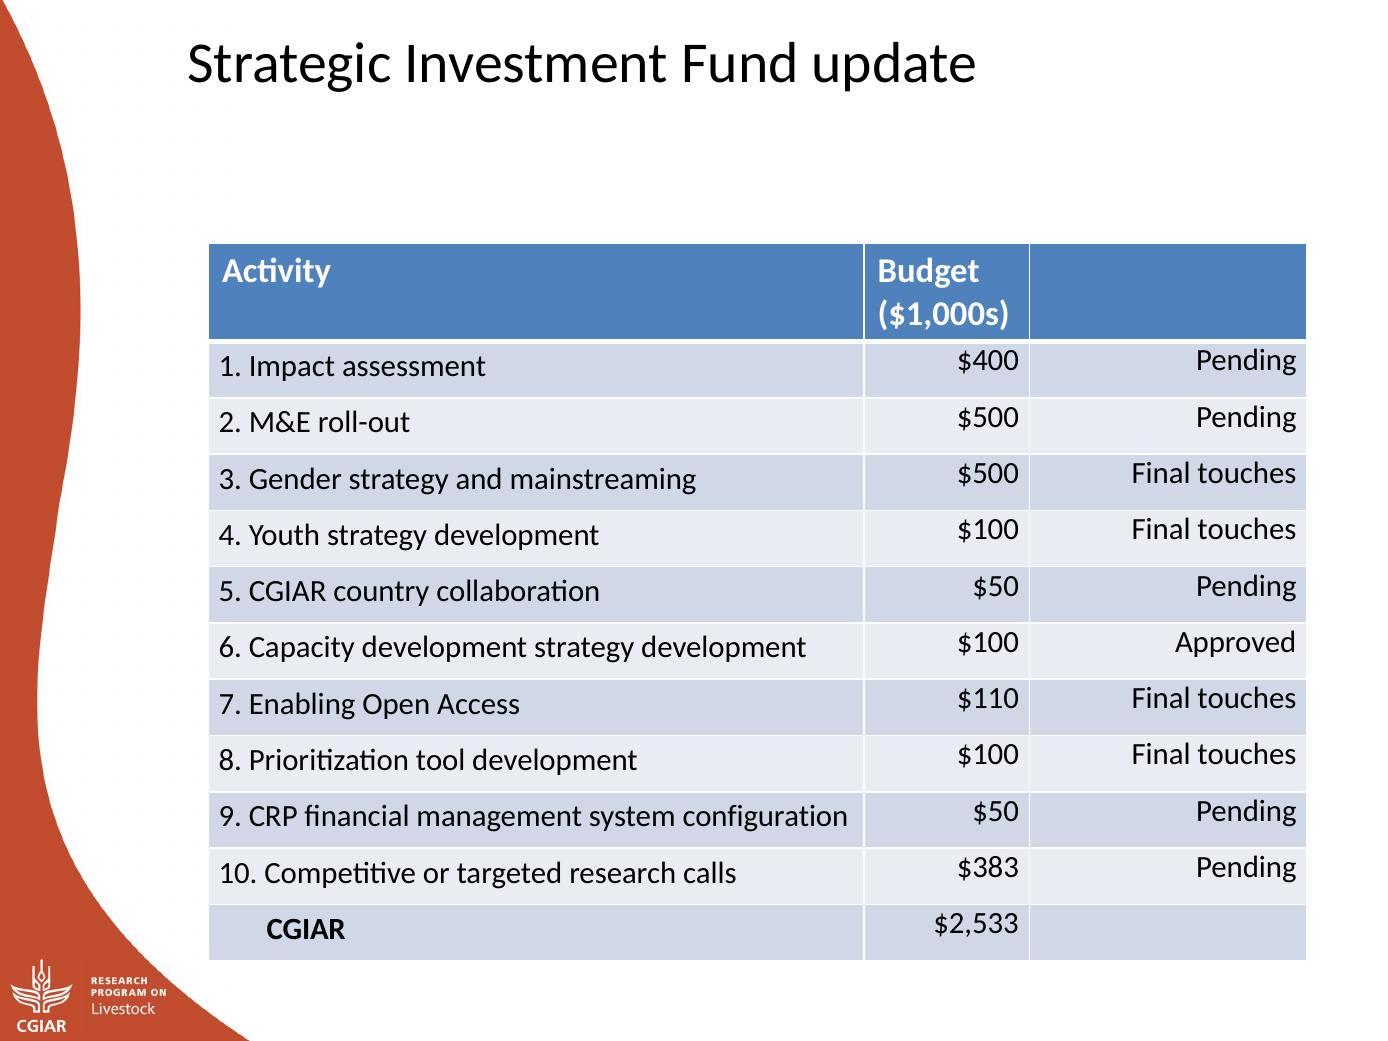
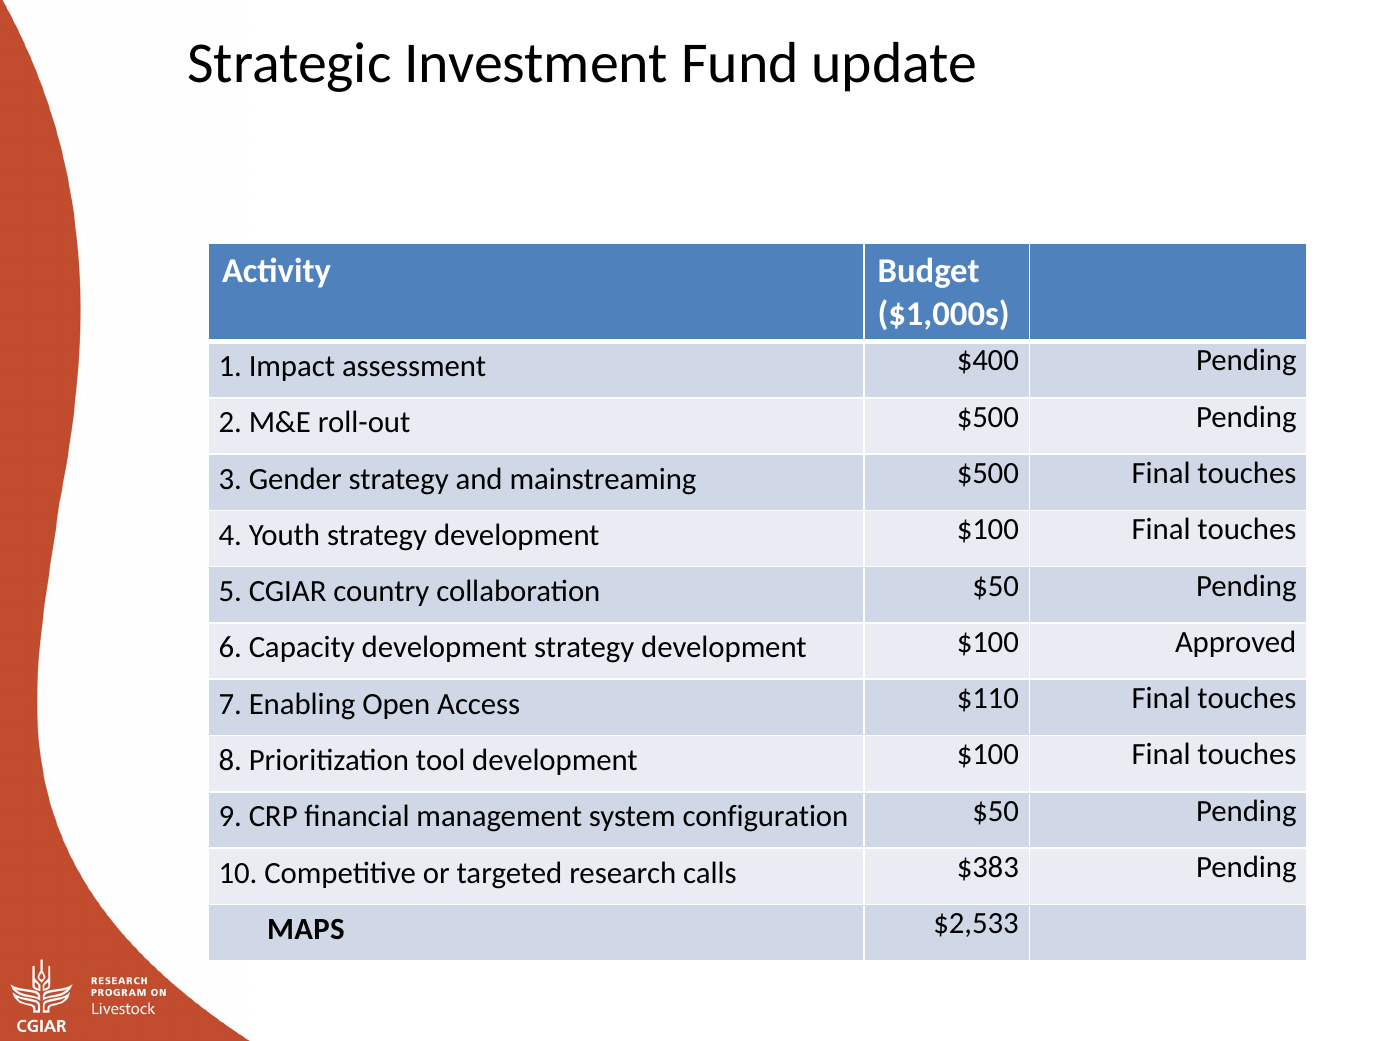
CGIAR: CGIAR -> MAPS (306, 929)
